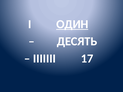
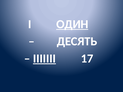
IIIIIII underline: none -> present (44, 59)
